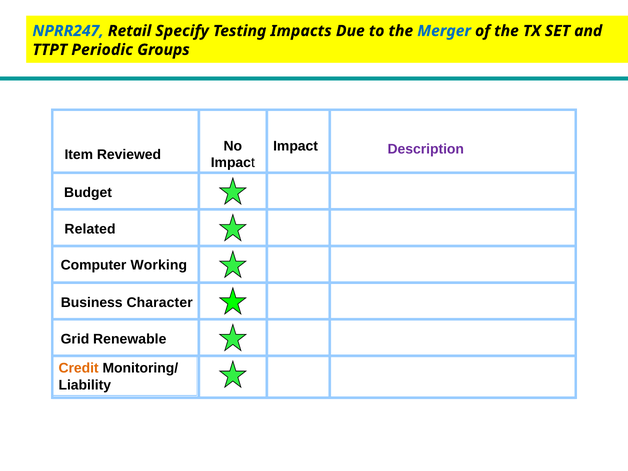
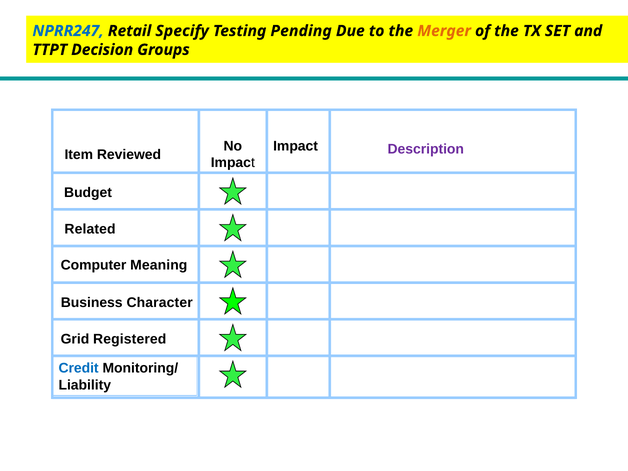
Impacts: Impacts -> Pending (301, 31)
Merger colour: blue -> orange (444, 31)
Periodic: Periodic -> Decision (102, 50)
Working: Working -> Meaning (159, 265)
Renewable: Renewable -> Registered (130, 339)
Credit colour: orange -> blue (79, 368)
